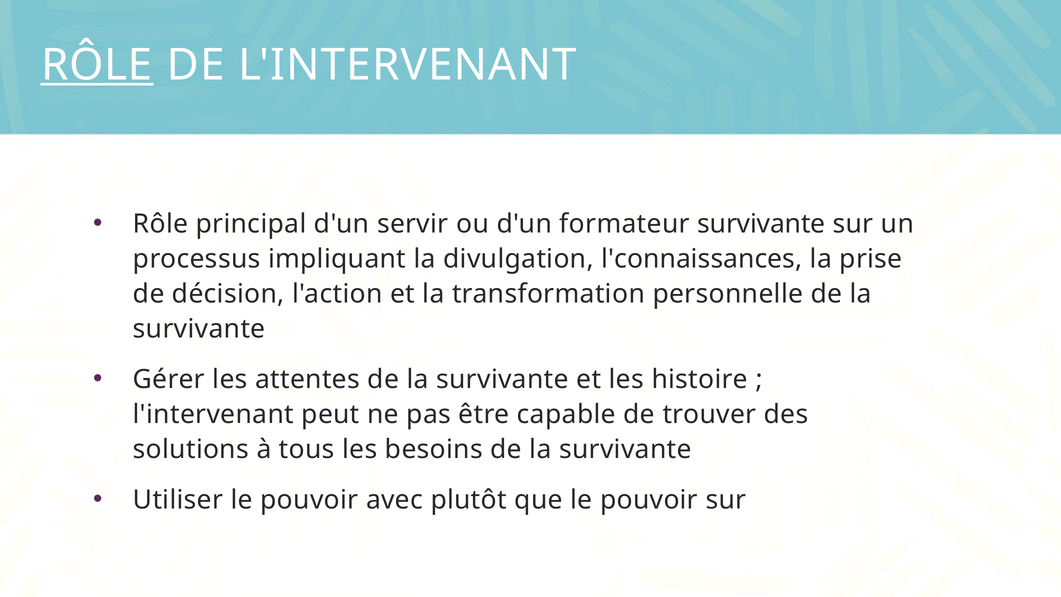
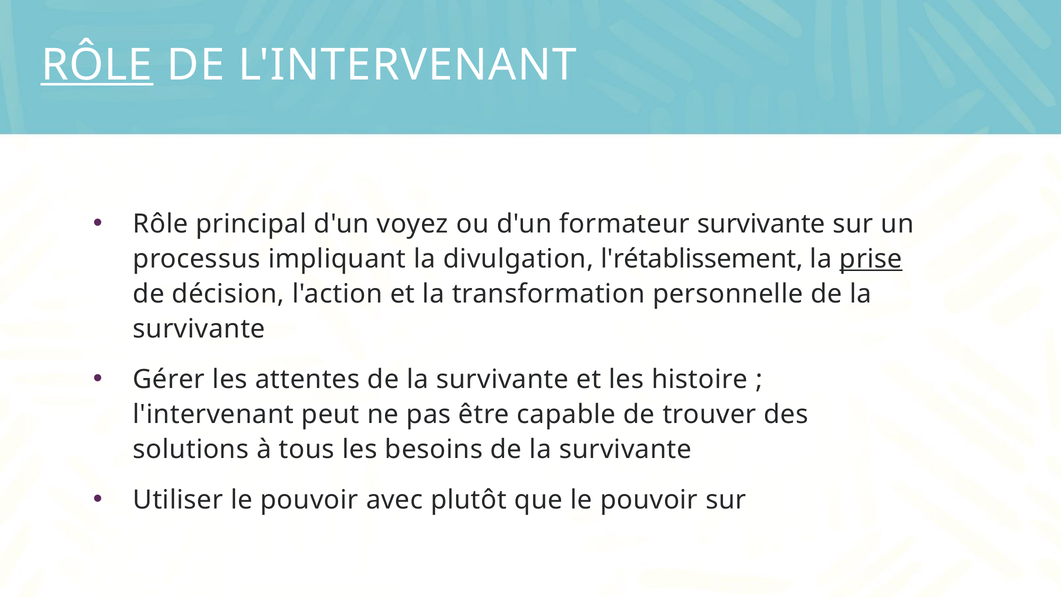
servir: servir -> voyez (413, 224)
l'connaissances: l'connaissances -> l'rétablissement (702, 259)
prise underline: none -> present (871, 259)
